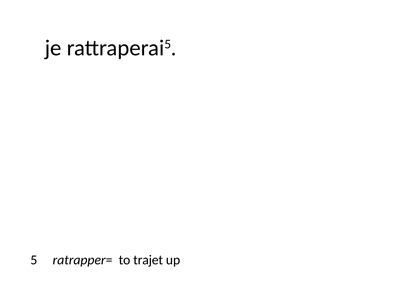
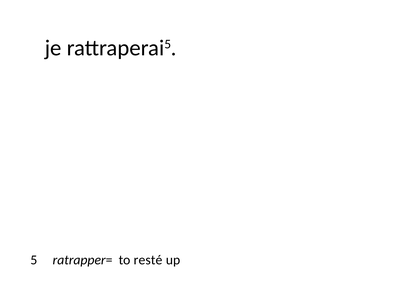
trajet: trajet -> resté (148, 260)
